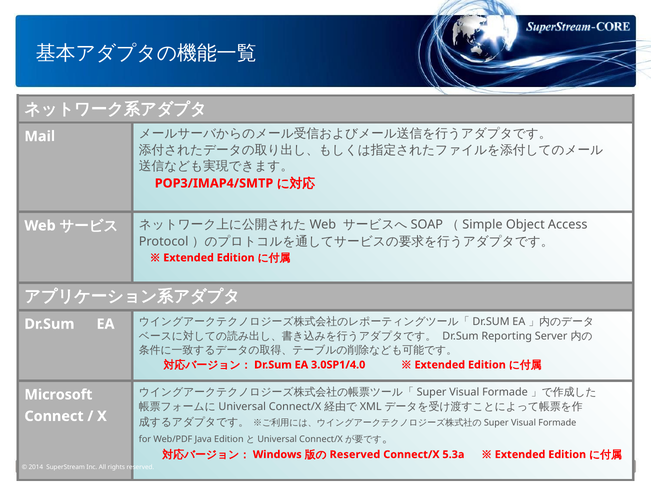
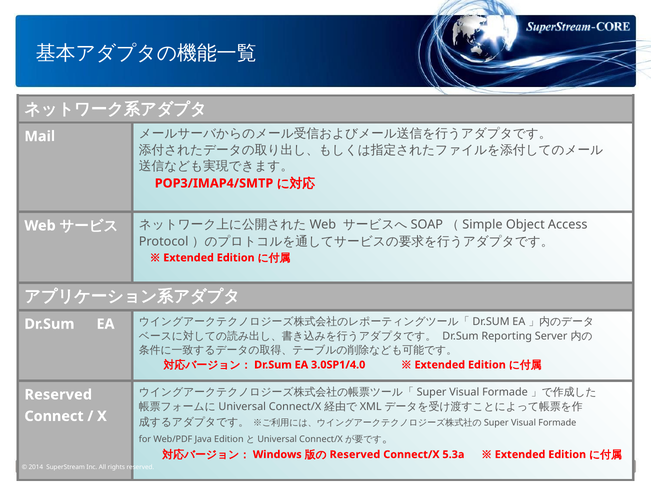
Microsoft: Microsoft -> Reserved (58, 395)
